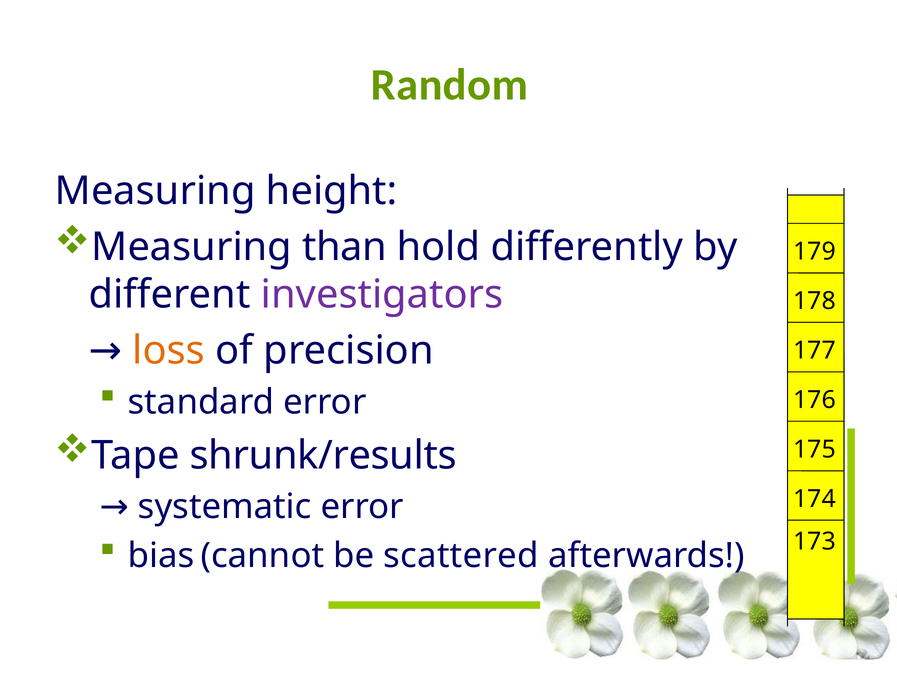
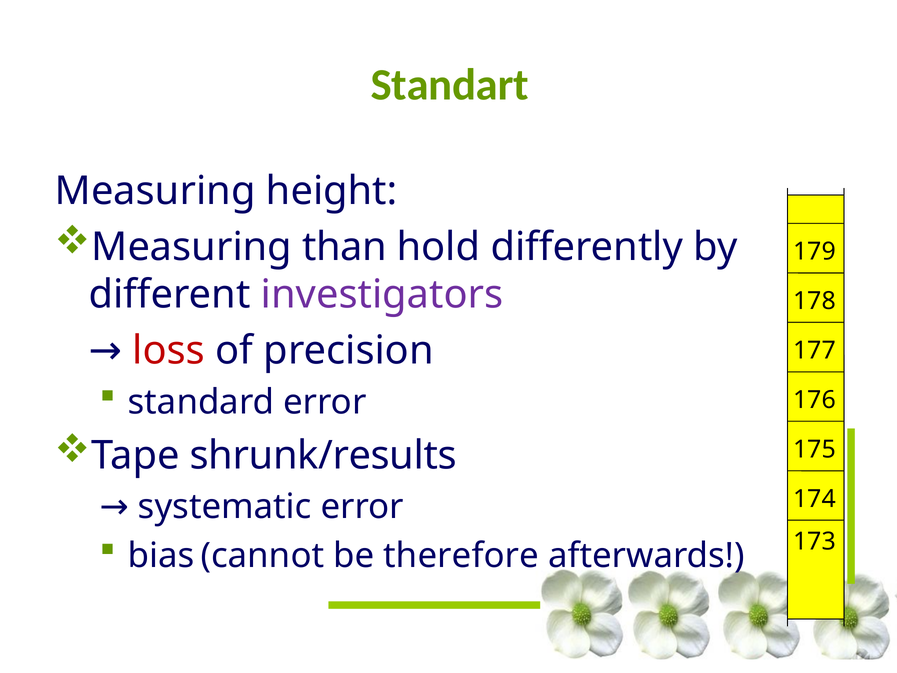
Random: Random -> Standart (450, 85)
loss colour: orange -> red (169, 350)
scattered: scattered -> therefore (461, 556)
